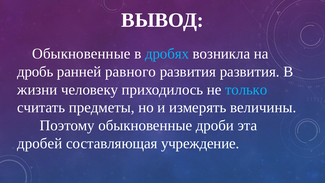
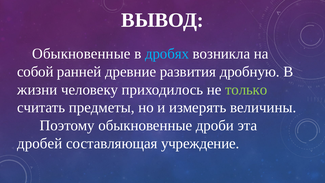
дробь: дробь -> собой (35, 72)
равного: равного -> древние (131, 72)
развития развития: развития -> дробную (250, 72)
только colour: light blue -> light green (246, 90)
